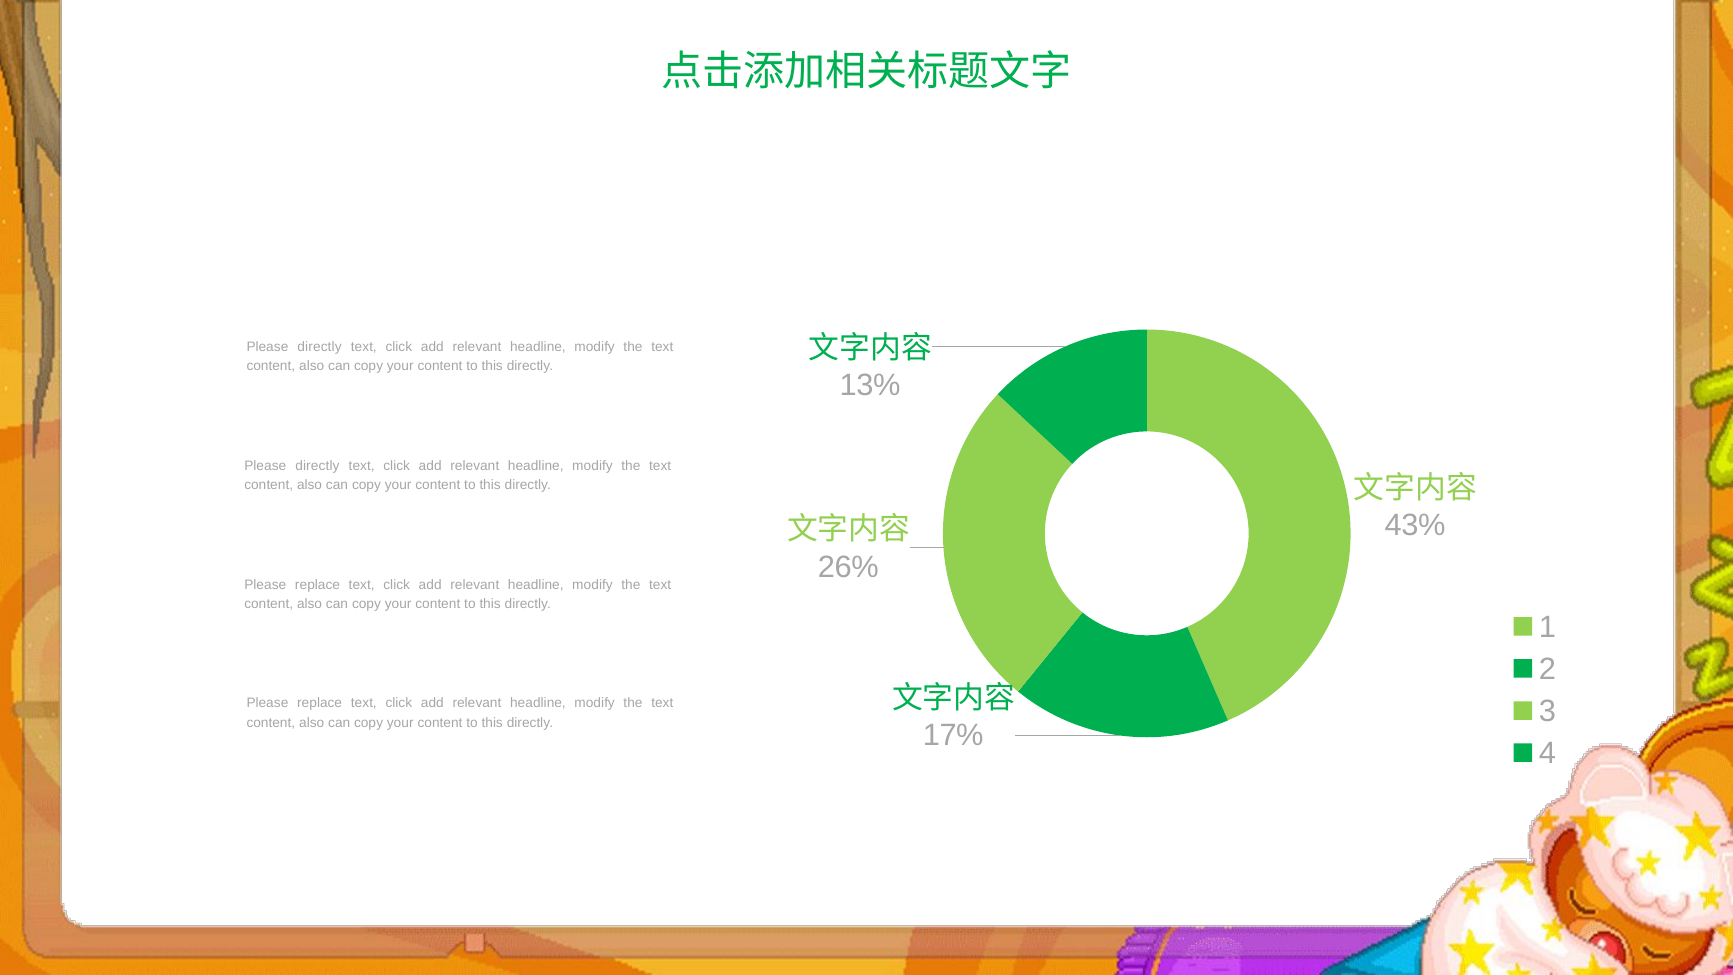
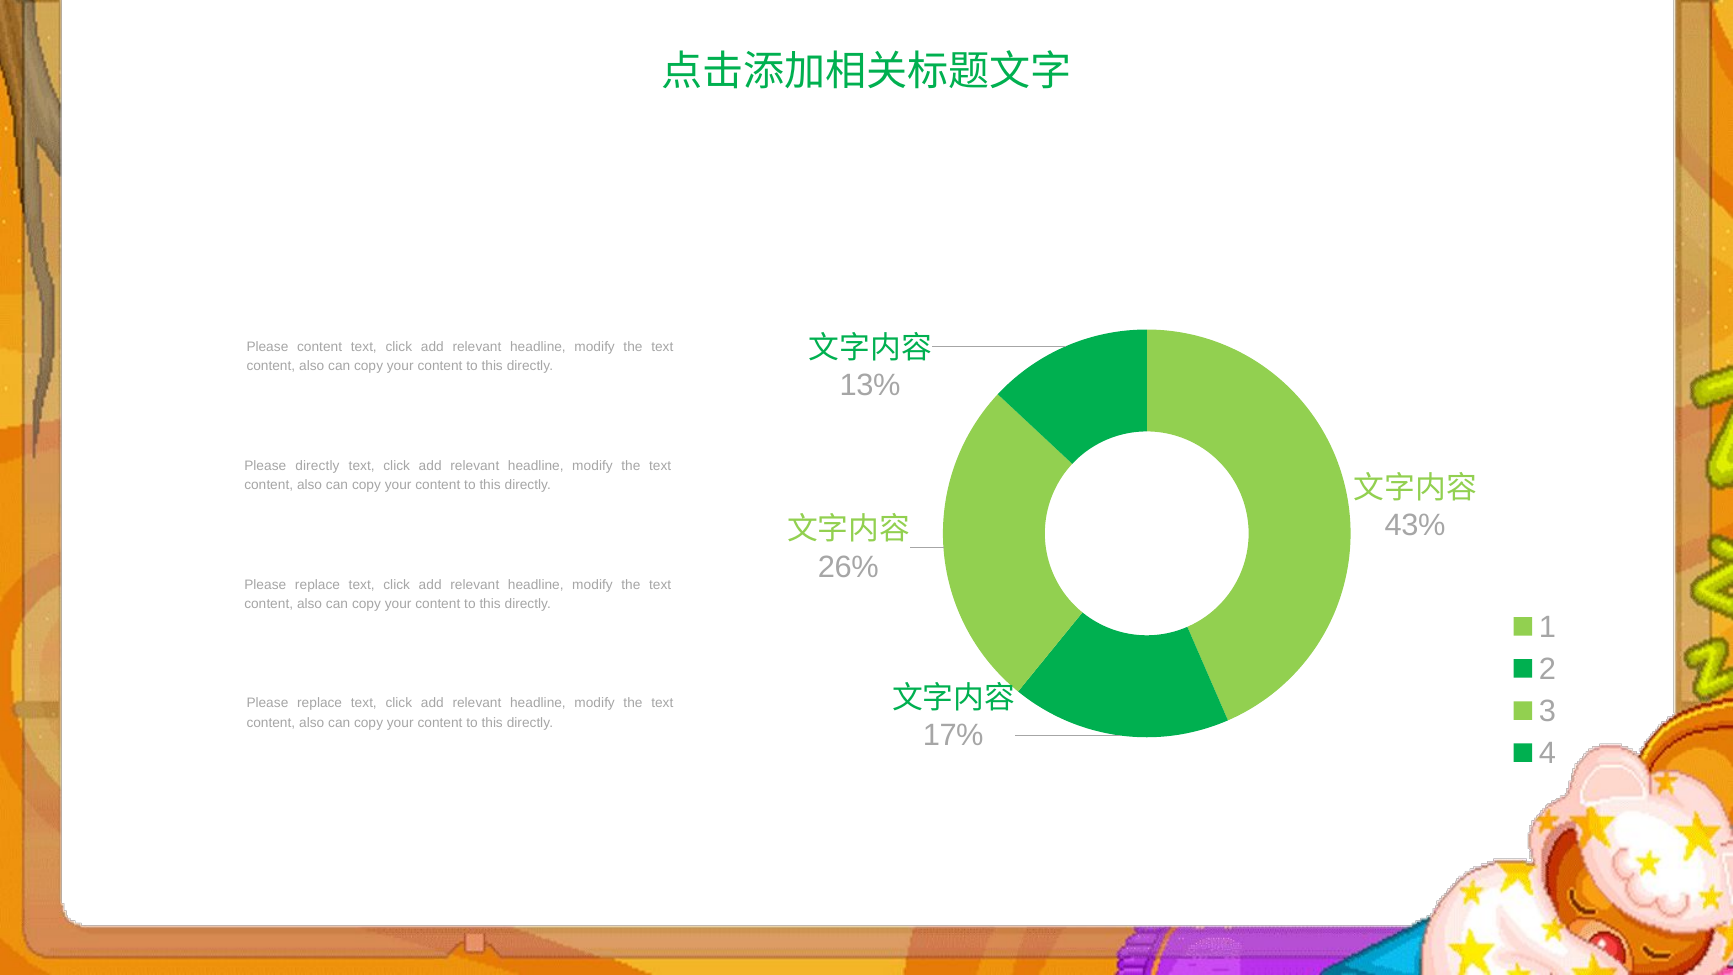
directly: directly -> content (320, 347)
